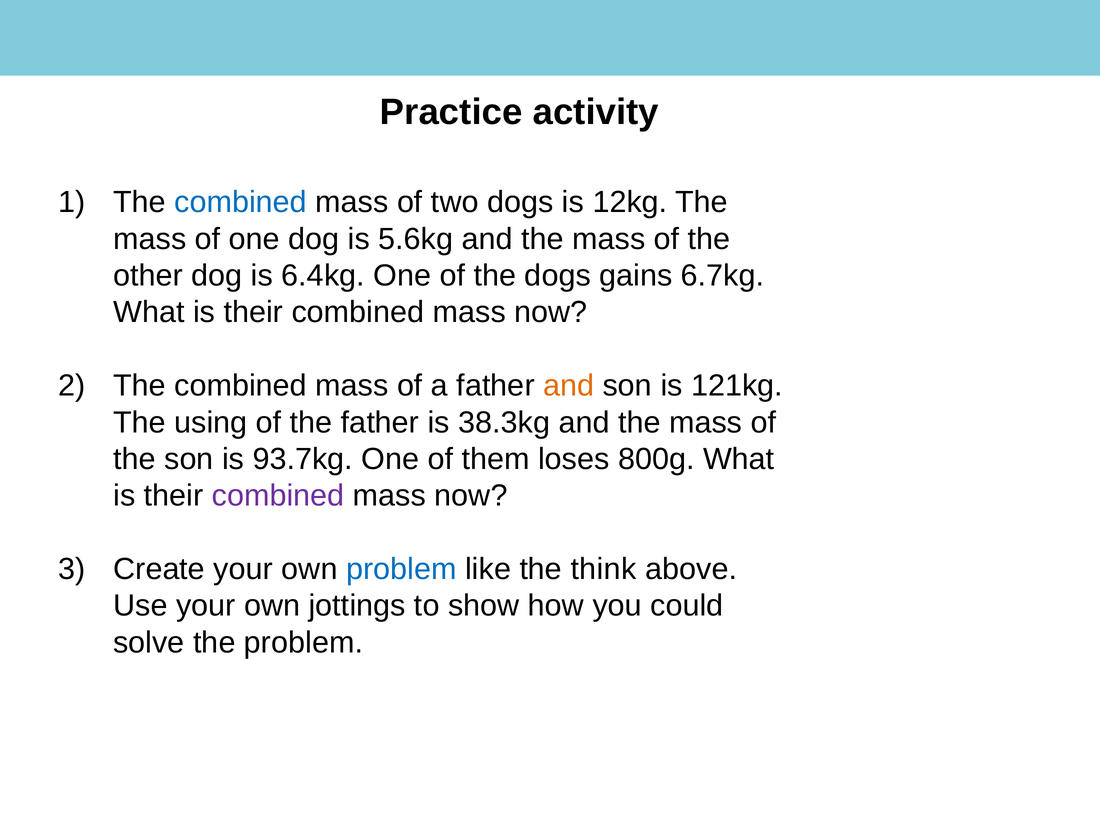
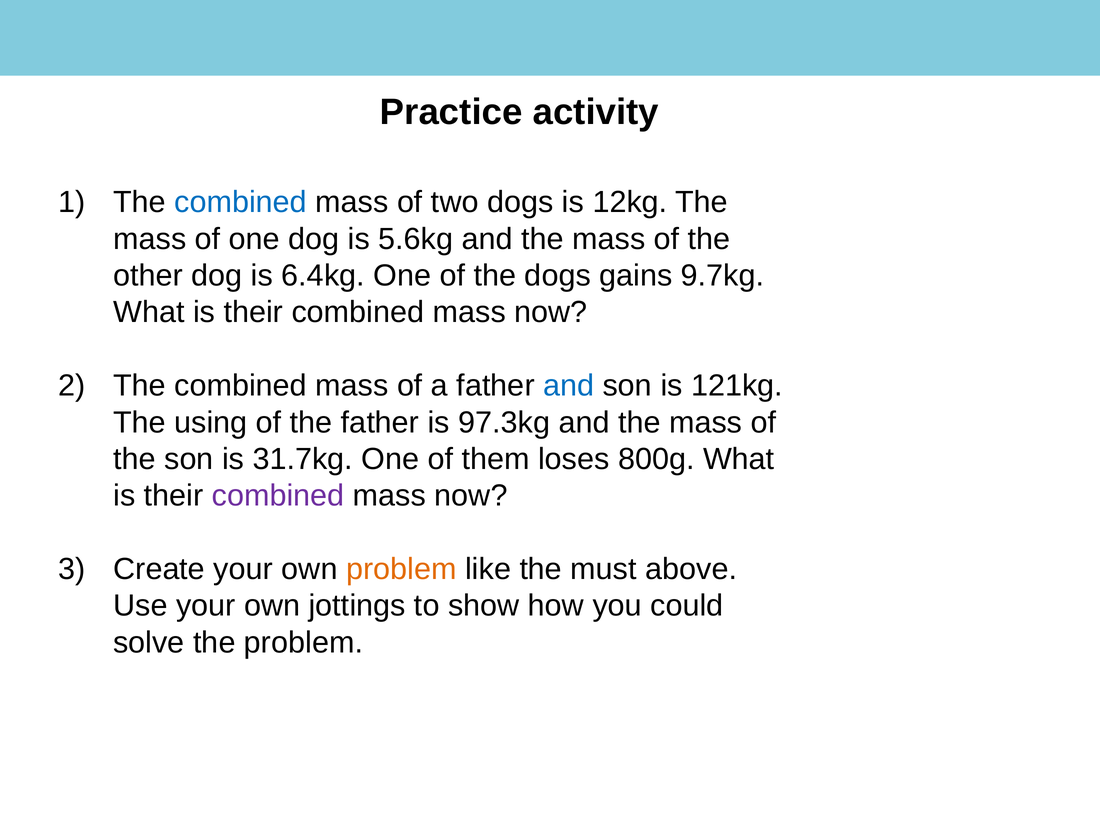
6.7kg: 6.7kg -> 9.7kg (723, 276)
and colour: orange -> blue (569, 386)
38.3kg: 38.3kg -> 97.3kg (504, 422)
93.7kg: 93.7kg -> 31.7kg (303, 459)
problem colour: blue -> orange (401, 569)
think: think -> must (604, 569)
